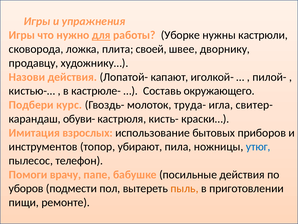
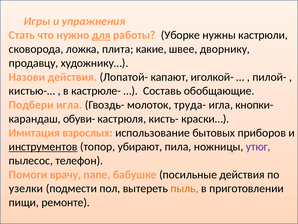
Игры: Игры -> Стать (22, 35)
своей: своей -> какие (151, 49)
окружающего: окружающего -> обобщающие (219, 91)
Подбери курс: курс -> игла (69, 105)
свитер-: свитер- -> кнопки- (254, 105)
инструментов underline: none -> present (43, 146)
утюг colour: blue -> purple (258, 146)
уборов: уборов -> узелки (26, 188)
